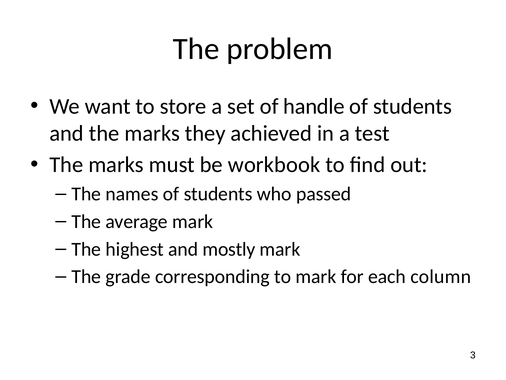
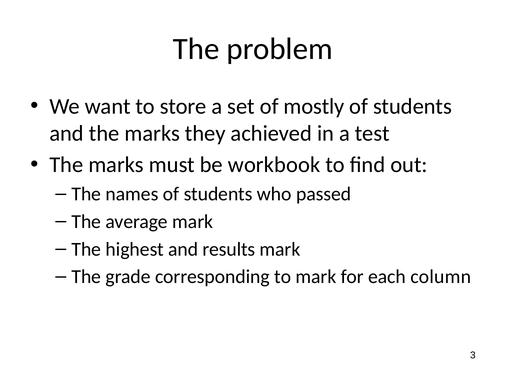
handle: handle -> mostly (314, 106)
mostly: mostly -> results (229, 249)
